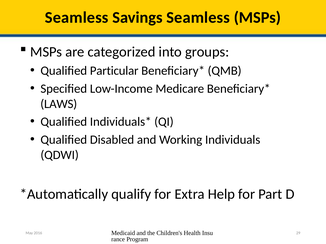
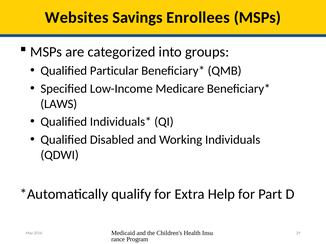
Seamless: Seamless -> Websites (77, 18)
Savings Seamless: Seamless -> Enrollees (198, 18)
